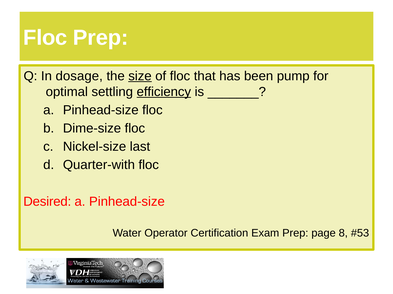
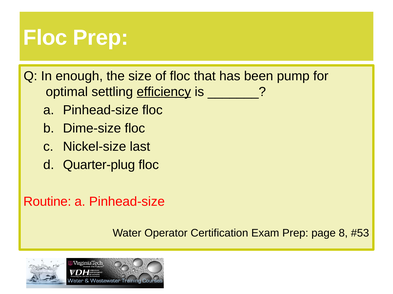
dosage: dosage -> enough (79, 76)
size underline: present -> none (140, 76)
Quarter-with: Quarter-with -> Quarter-plug (99, 165)
Desired: Desired -> Routine (47, 202)
